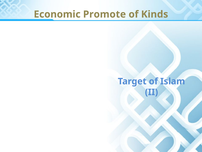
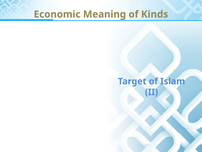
Promote: Promote -> Meaning (105, 14)
